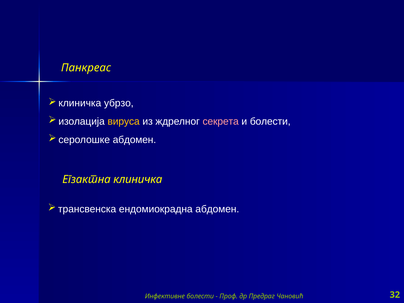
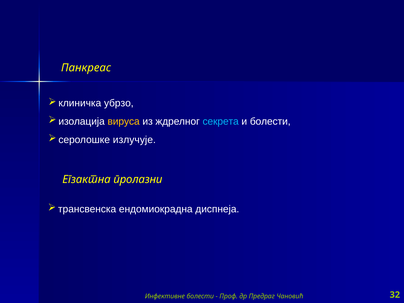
секрета colour: pink -> light blue (221, 122)
абдомен: абдомен -> излучује (134, 140)
клиничка: клиничка -> пролазни (138, 180)
ендомиокрадна абдомен: абдомен -> диспнеја (217, 209)
